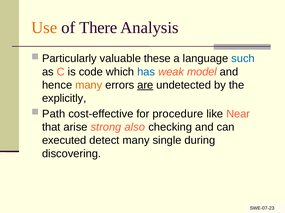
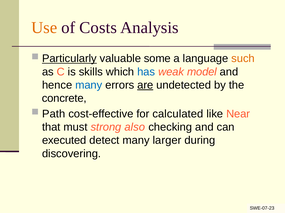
There: There -> Costs (98, 28)
Particularly underline: none -> present (69, 59)
these: these -> some (157, 59)
such colour: blue -> orange (243, 59)
code: code -> skills (91, 72)
many colour: orange -> blue (89, 85)
explicitly: explicitly -> concrete (64, 99)
procedure: procedure -> calculated (178, 114)
arise: arise -> must (76, 127)
single: single -> larger (167, 141)
